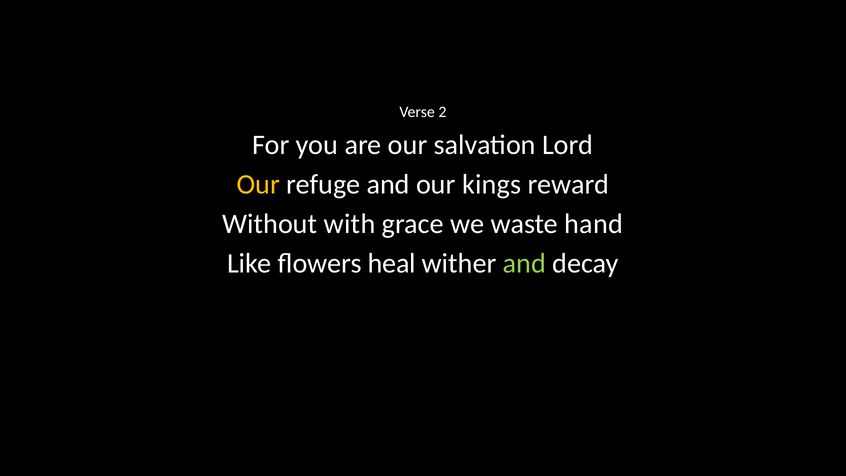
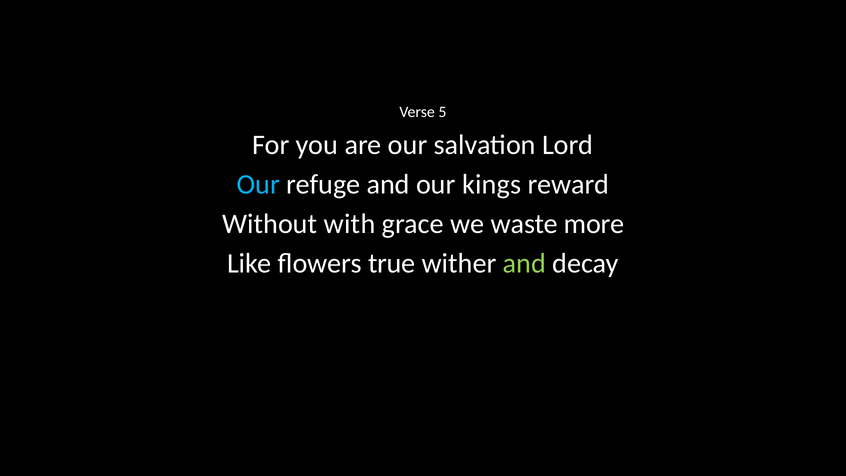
2: 2 -> 5 (442, 112)
Our colour: yellow -> light blue (258, 184)
hand: hand -> more (594, 224)
heal: heal -> true (392, 263)
